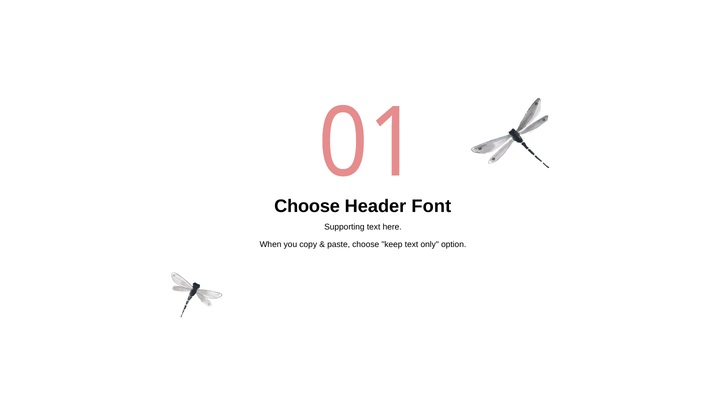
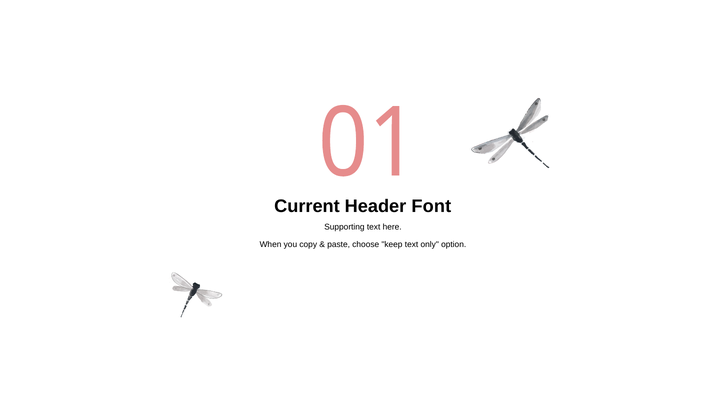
Choose: Choose -> Current (307, 206)
